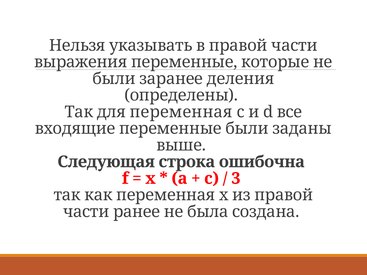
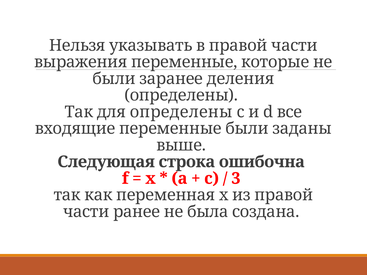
для переменная: переменная -> определены (181, 112)
